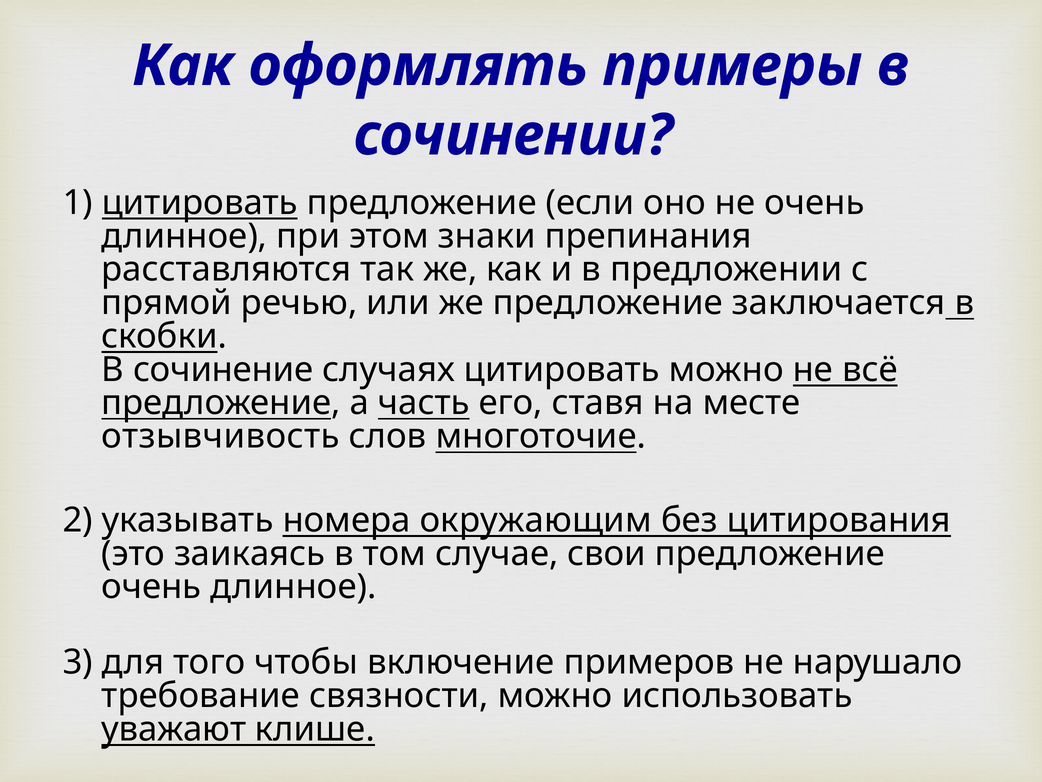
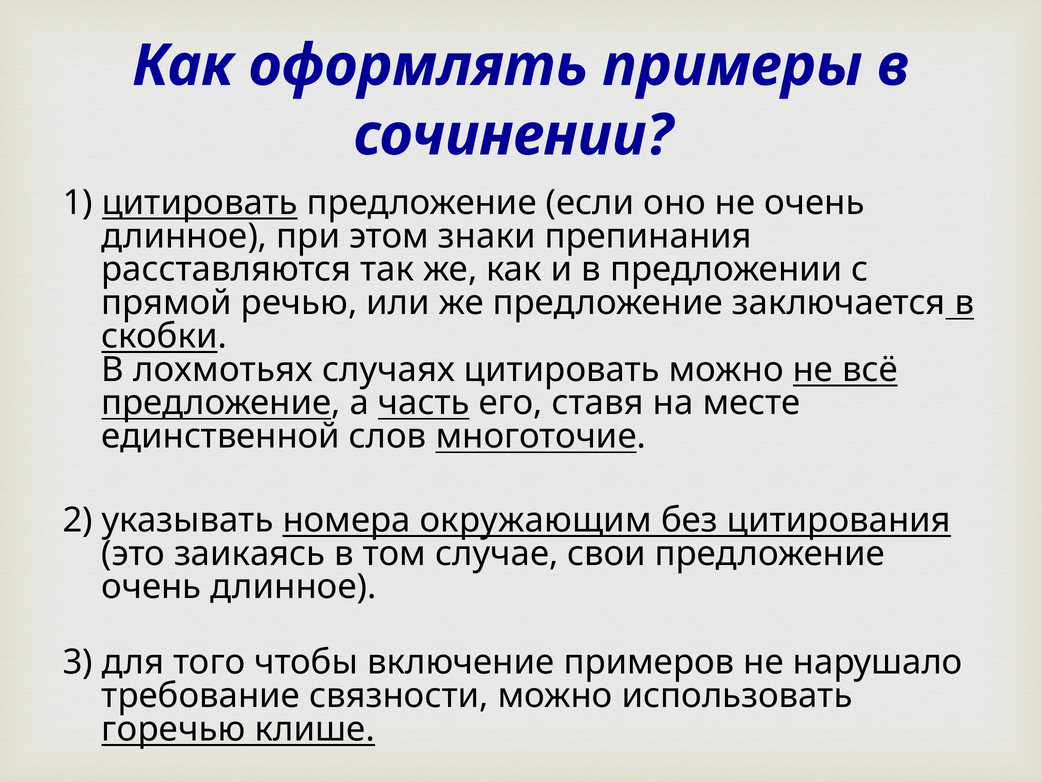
сочинение: сочинение -> лохмотьях (223, 369)
отзывчивость: отзывчивость -> единственной (221, 436)
уважают: уважают -> горечью (174, 729)
